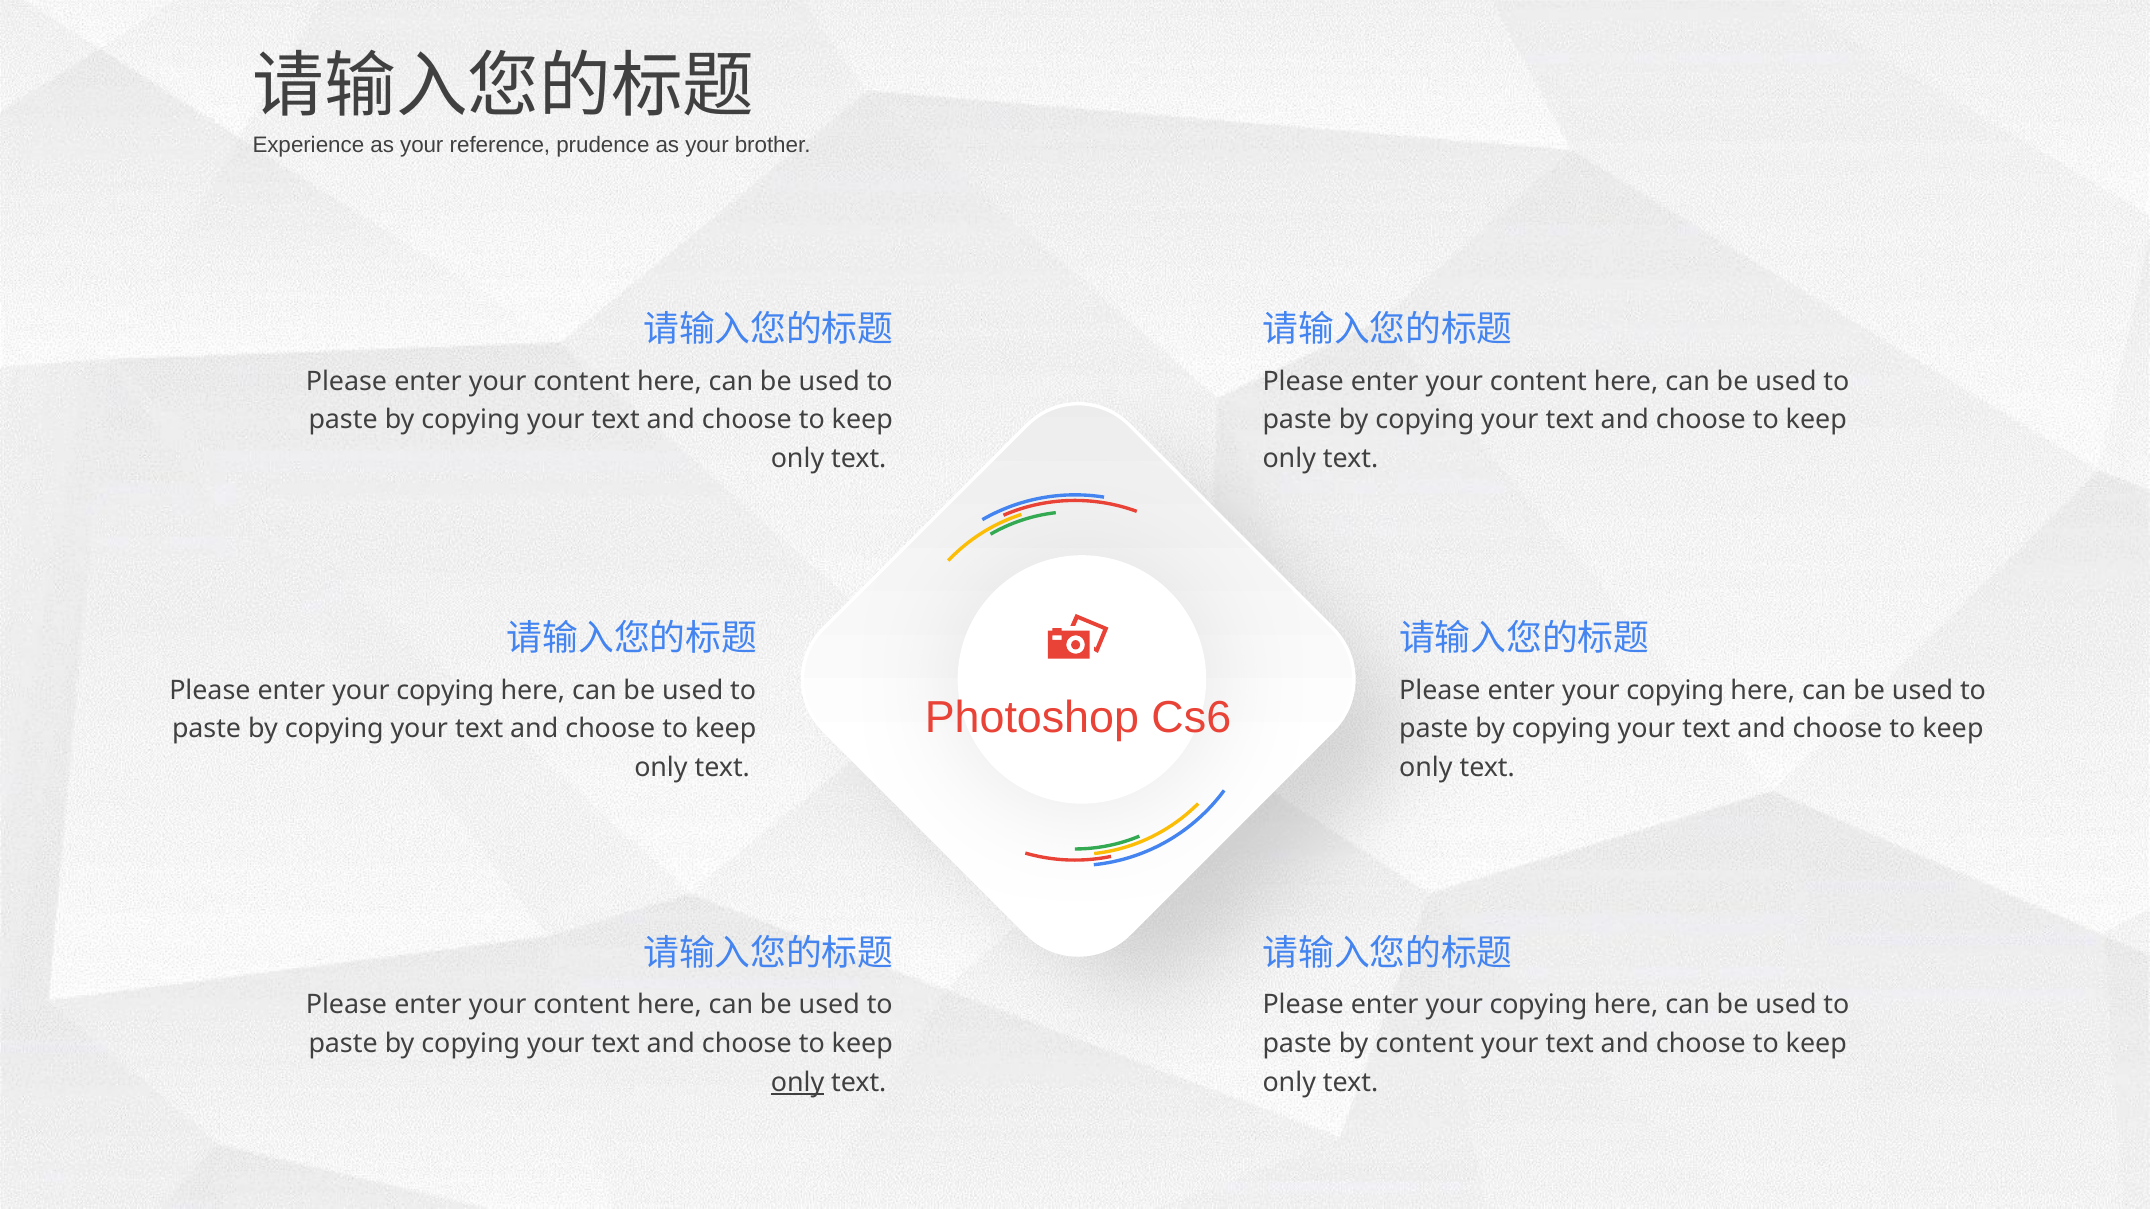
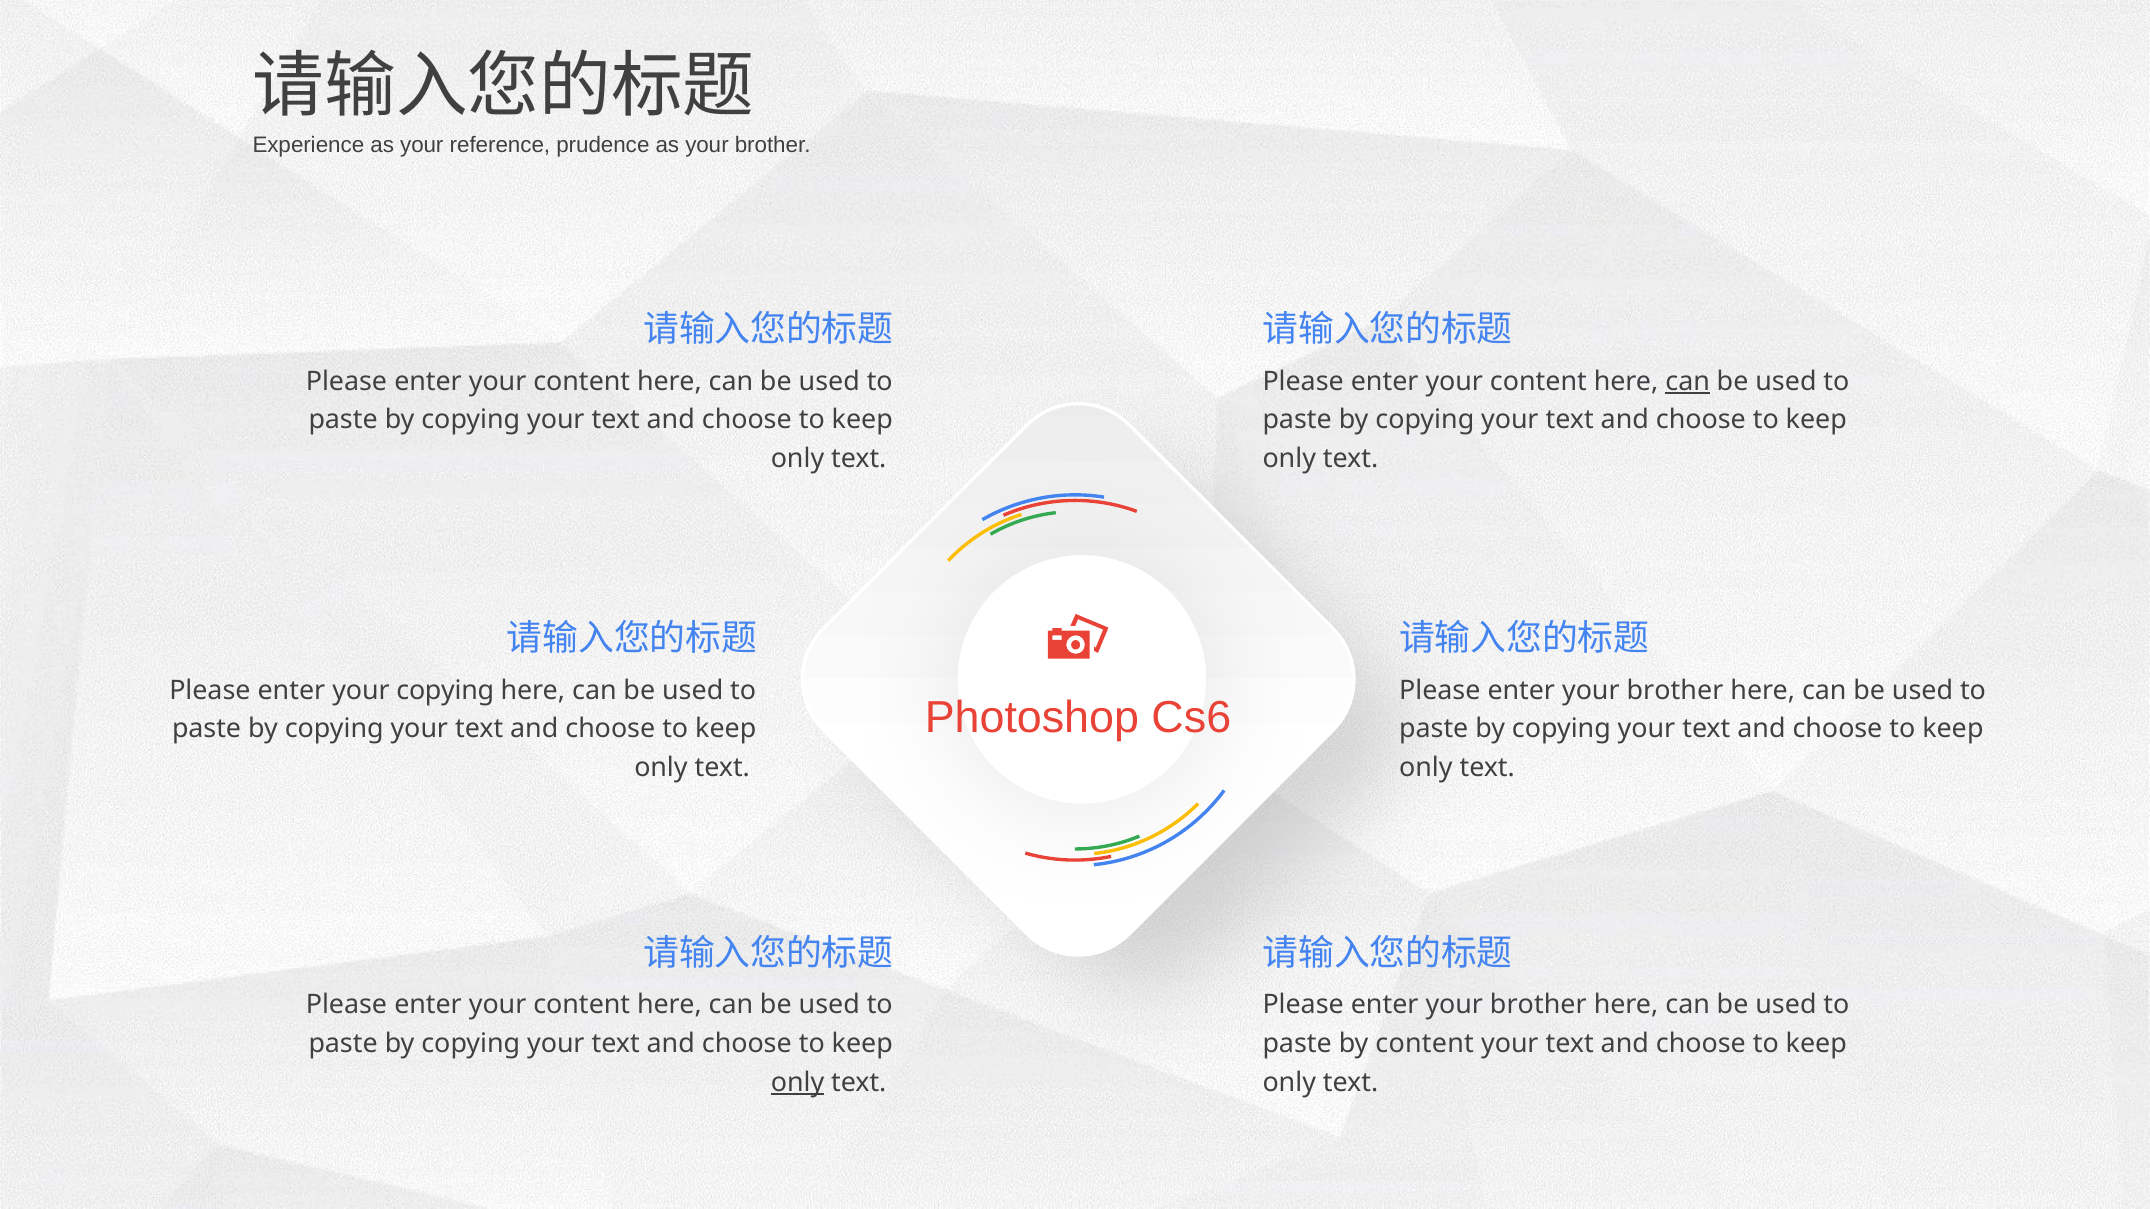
can underline: none -> present (1688, 381)
copying: copying -> brother (1675, 690)
copying: copying -> brother (1538, 1005)
